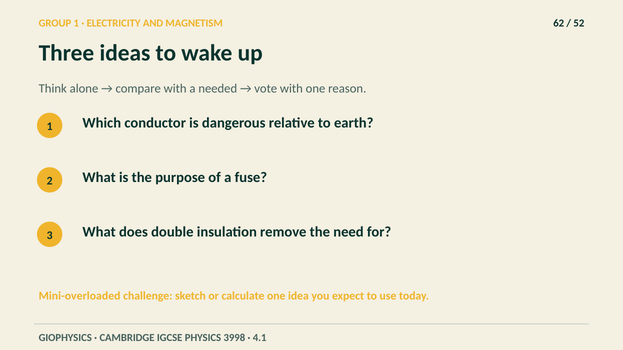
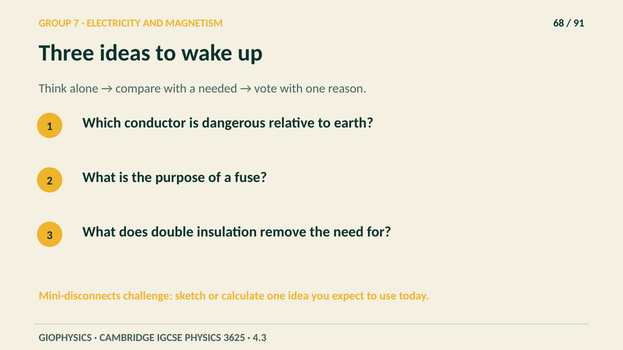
GROUP 1: 1 -> 7 (76, 23)
62: 62 -> 68 (559, 23)
52: 52 -> 91 (579, 23)
Mini-overloaded: Mini-overloaded -> Mini-disconnects (80, 296)
3998: 3998 -> 3625 (234, 338)
4.1: 4.1 -> 4.3 (260, 338)
